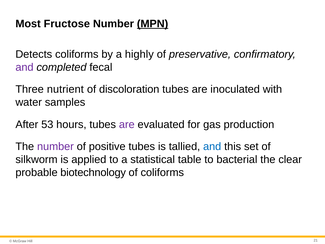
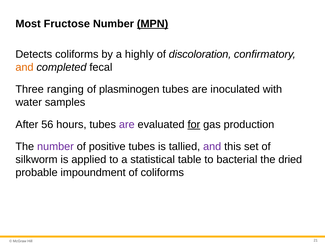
preservative: preservative -> discoloration (200, 54)
and colour: purple -> orange (24, 67)
nutrient: nutrient -> ranging (65, 89)
discoloration: discoloration -> plasminogen (129, 89)
53: 53 -> 56 (47, 124)
for underline: none -> present (194, 124)
and colour: blue -> purple (212, 146)
clear: clear -> dried (290, 159)
biotechnology: biotechnology -> impoundment (93, 172)
